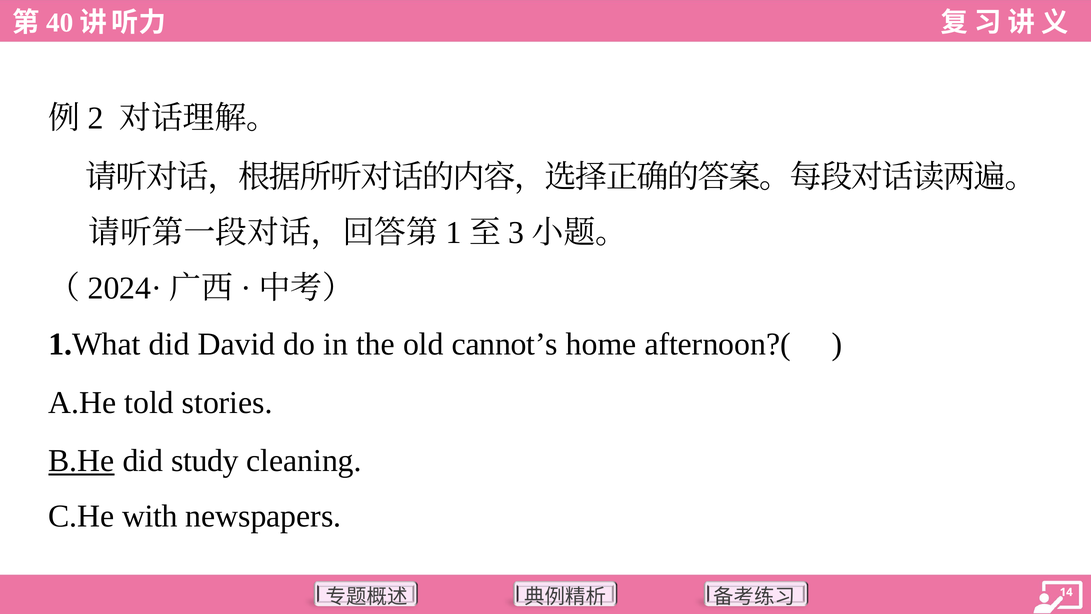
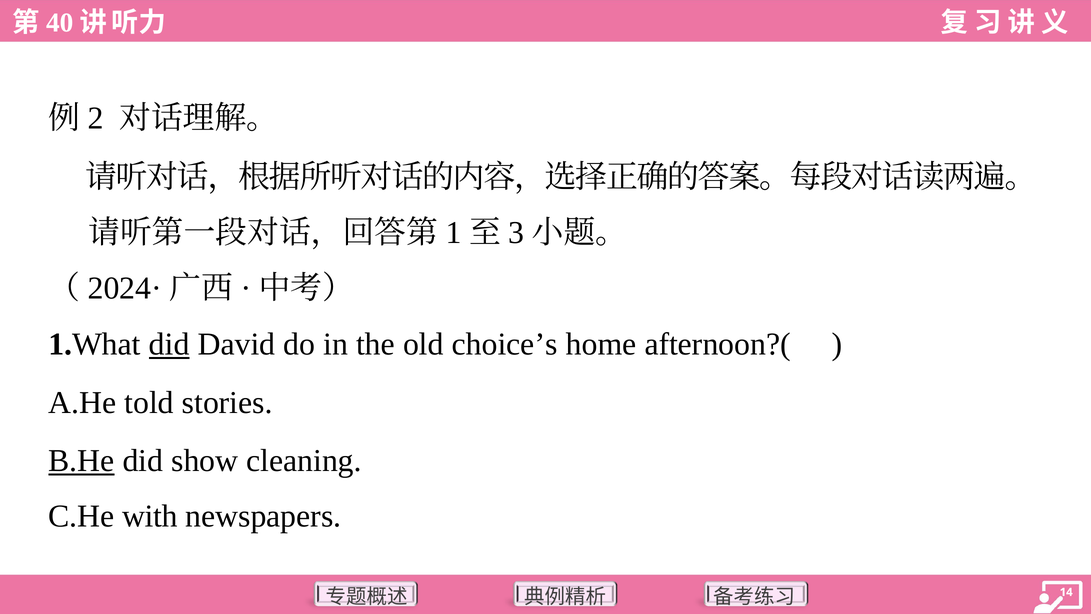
did underline: none -> present (169, 344)
cannot’s: cannot’s -> choice’s (505, 344)
study: study -> show (205, 461)
